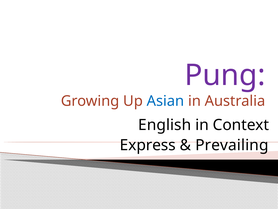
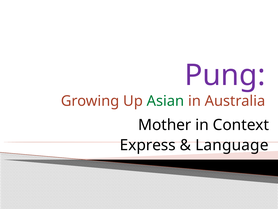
Asian colour: blue -> green (166, 101)
English: English -> Mother (165, 125)
Prevailing: Prevailing -> Language (232, 145)
